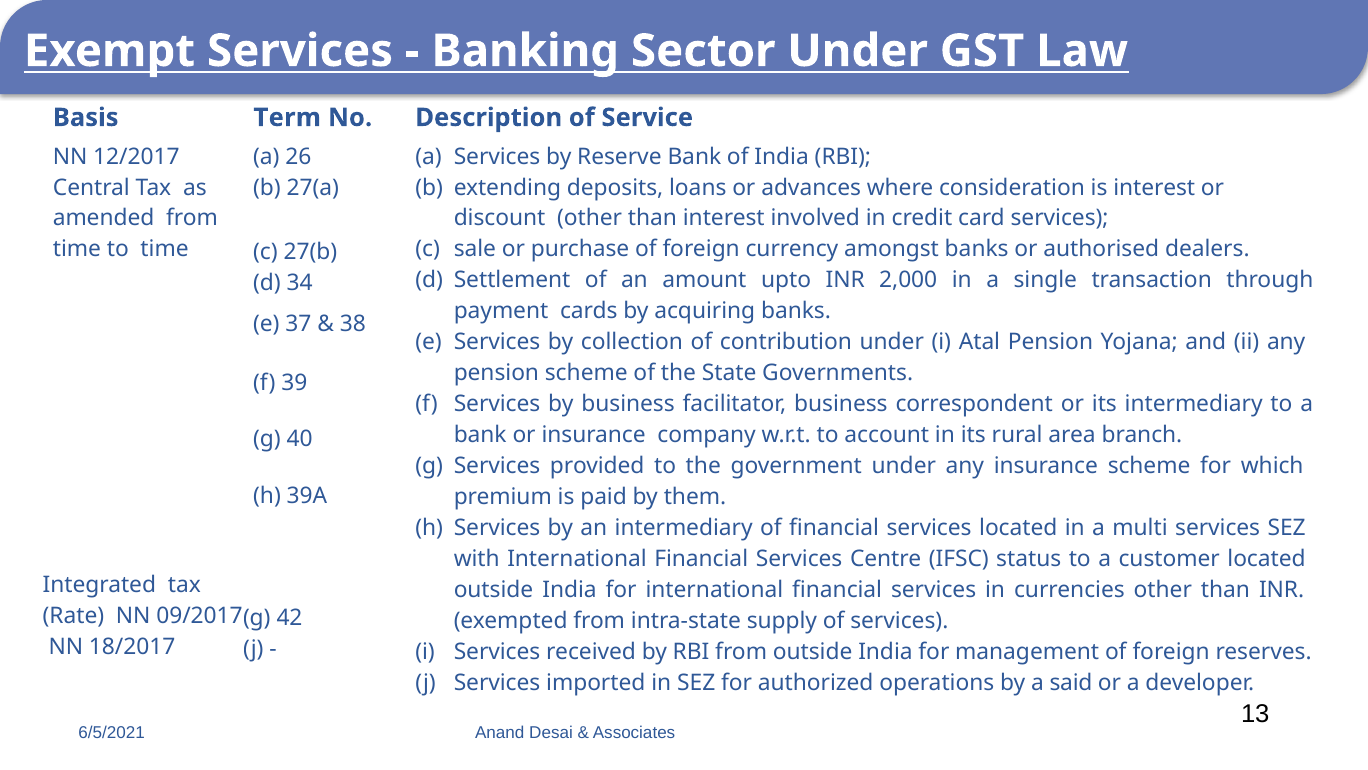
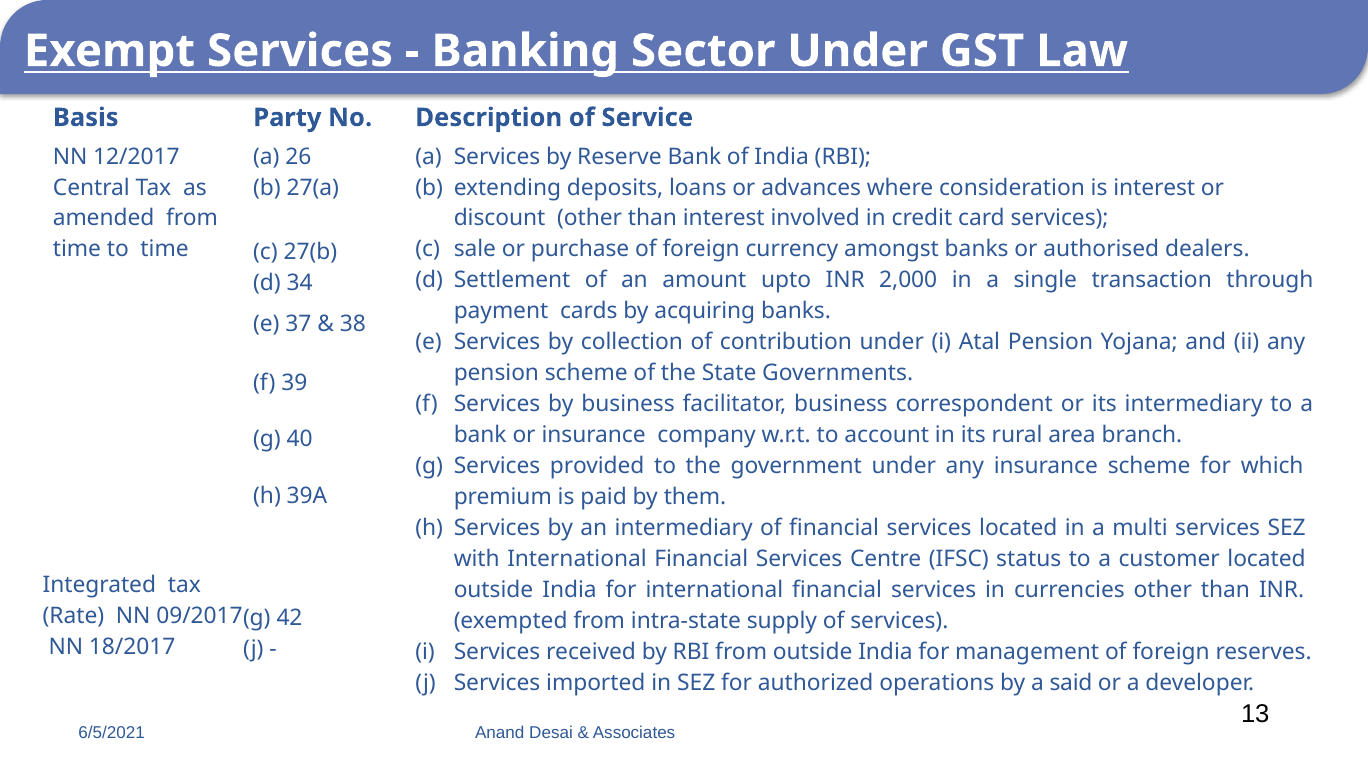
Term: Term -> Party (287, 117)
